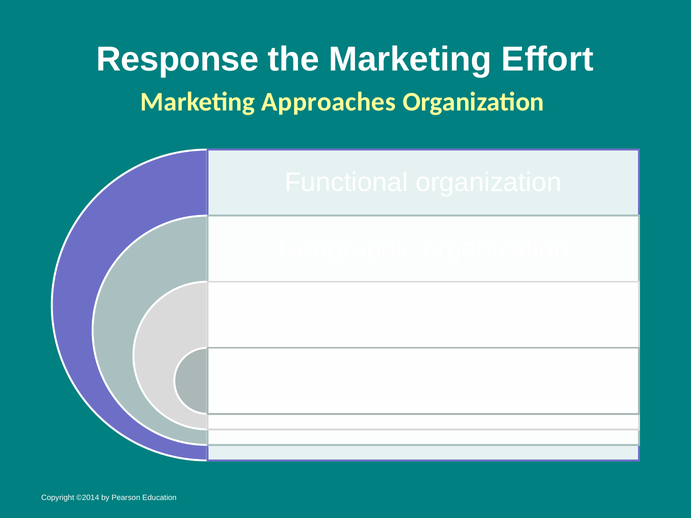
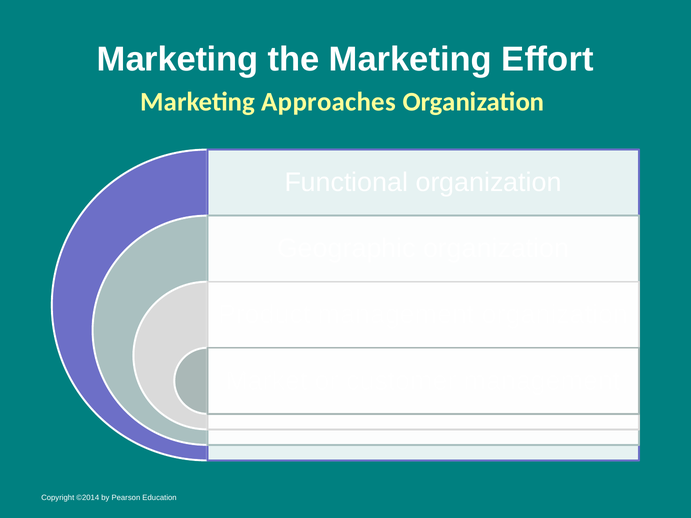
Response: Response -> Marketing (178, 59)
